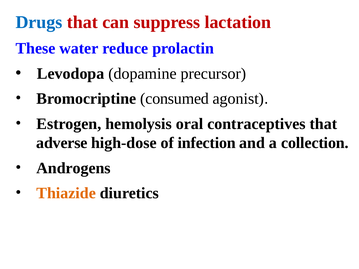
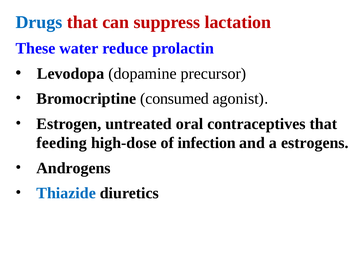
hemolysis: hemolysis -> untreated (139, 124)
adverse: adverse -> feeding (62, 143)
collection: collection -> estrogens (315, 143)
Thiazide colour: orange -> blue (66, 193)
